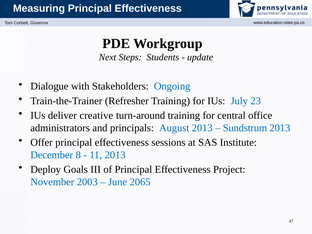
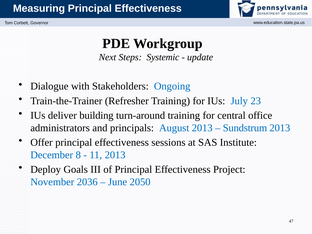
Students: Students -> Systemic (163, 57)
creative: creative -> building (96, 115)
2003: 2003 -> 2036 (87, 182)
2065: 2065 -> 2050 (140, 182)
